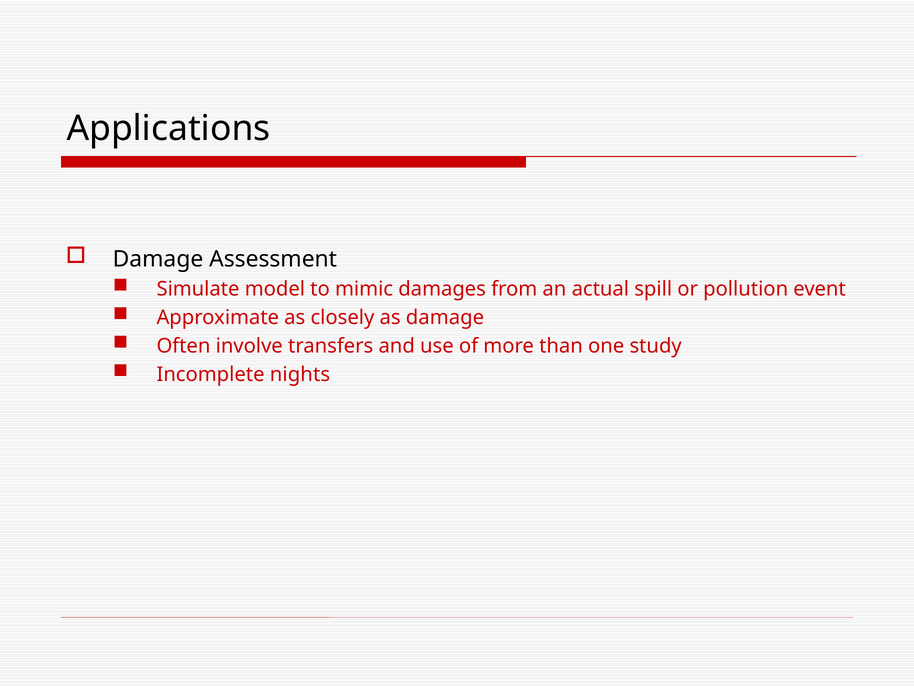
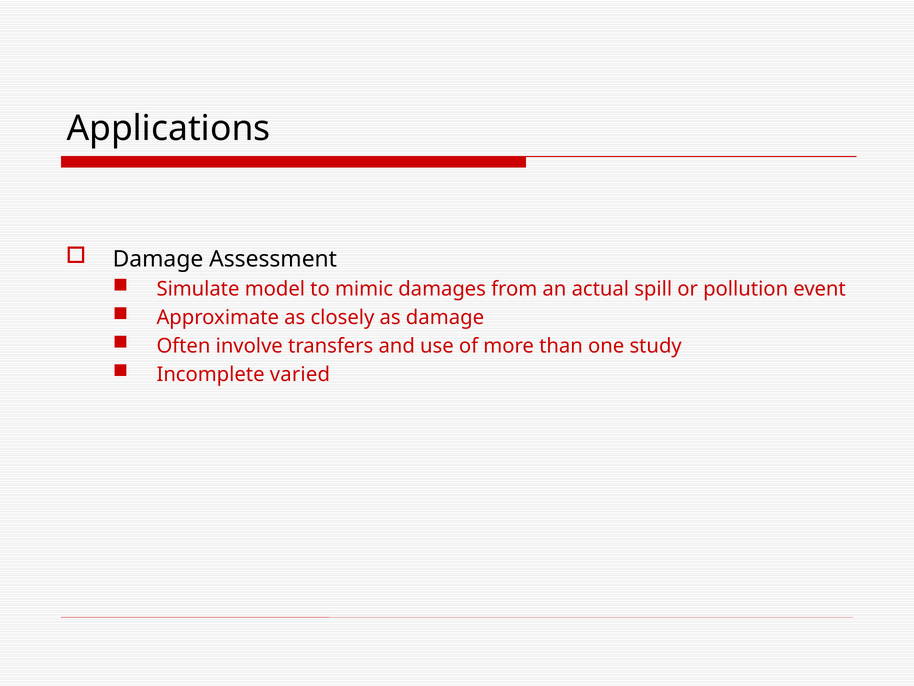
nights: nights -> varied (300, 374)
